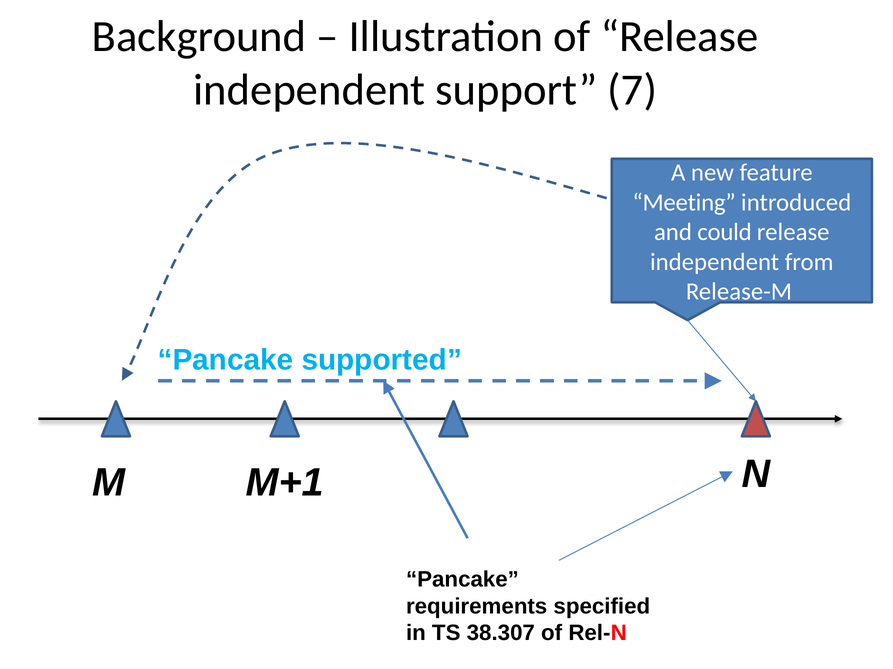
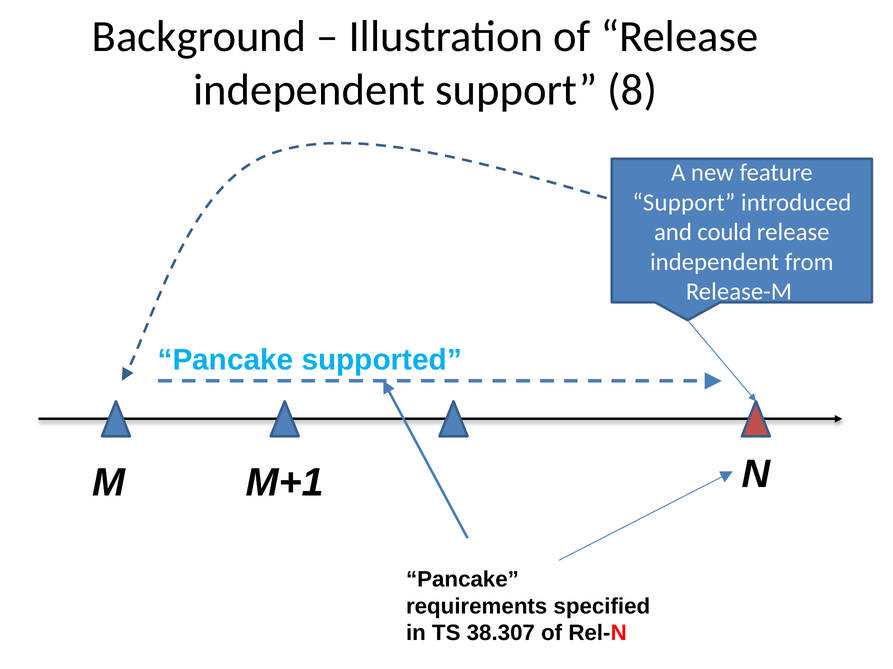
7: 7 -> 8 (632, 90)
Meeting: Meeting -> Support (684, 203)
